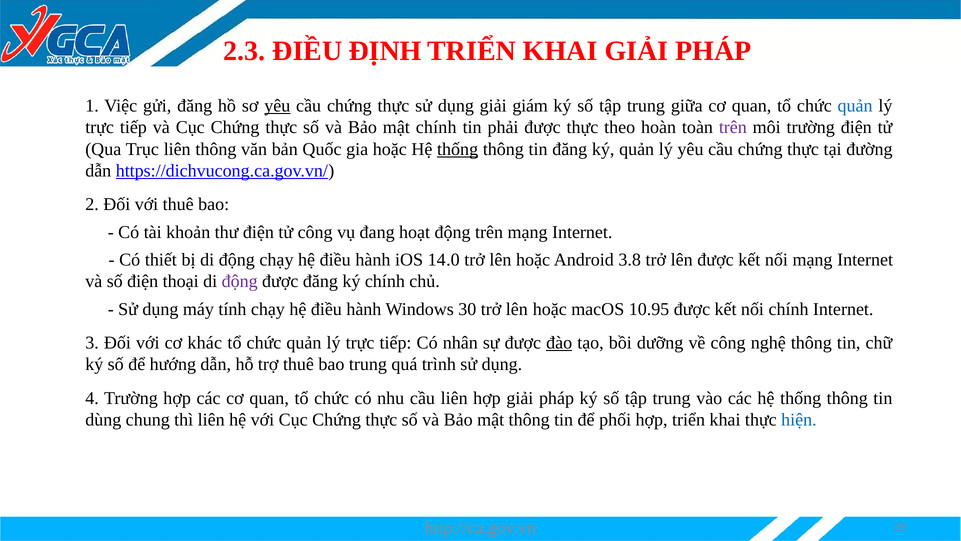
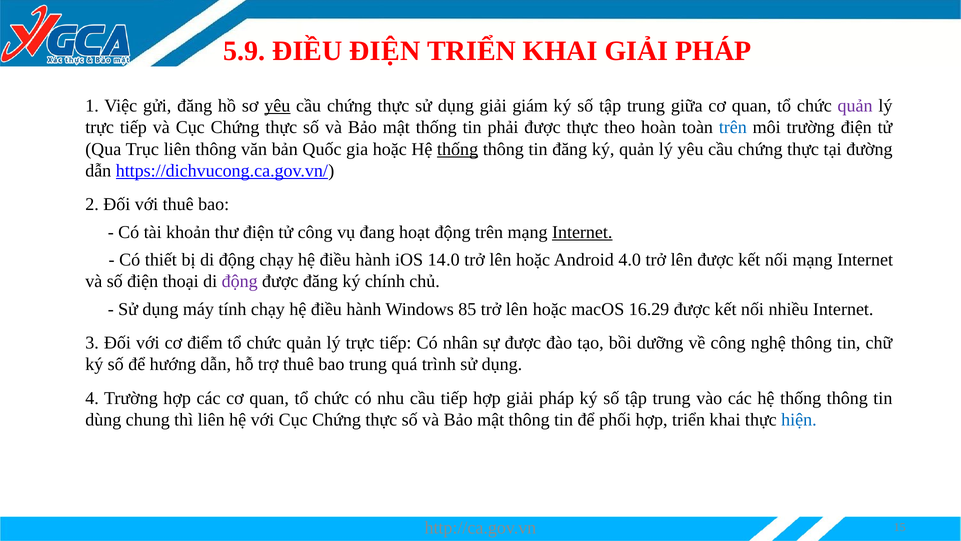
2.3: 2.3 -> 5.9 (244, 51)
ĐIỀU ĐỊNH: ĐỊNH -> ĐIỆN (385, 51)
quản colour: blue -> purple (855, 106)
mật chính: chính -> thống (436, 127)
trên colour: purple -> blue (733, 127)
Internet underline: none -> present (582, 232)
3.8: 3.8 -> 4.0 (630, 260)
30: 30 -> 85 (467, 309)
10.95: 10.95 -> 16.29 (649, 309)
nối chính: chính -> nhiều (789, 309)
khác: khác -> điểm (205, 342)
đào underline: present -> none (559, 342)
cầu liên: liên -> tiếp (454, 398)
29: 29 -> 15 (900, 527)
